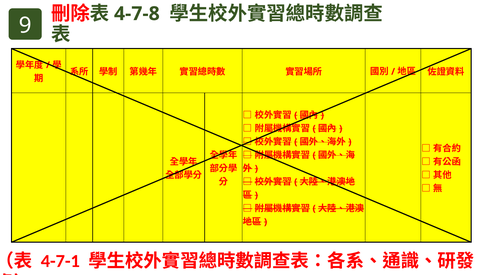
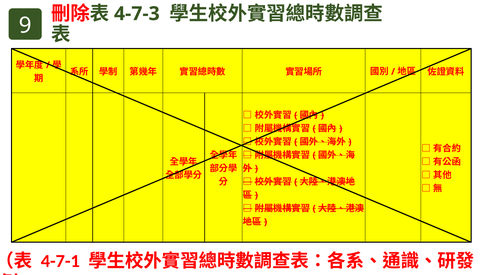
4-7-8: 4-7-8 -> 4-7-3 (137, 14)
